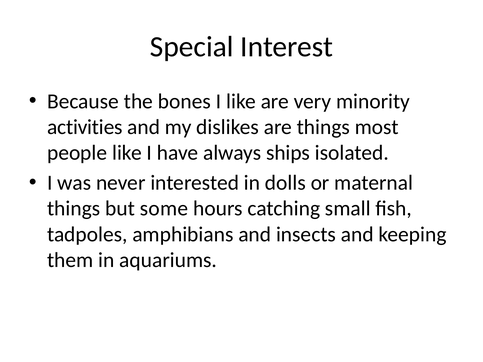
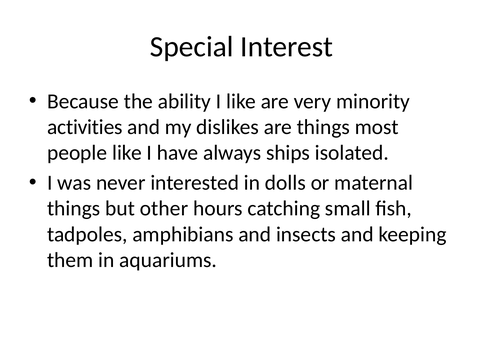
bones: bones -> ability (184, 101)
some: some -> other (164, 209)
